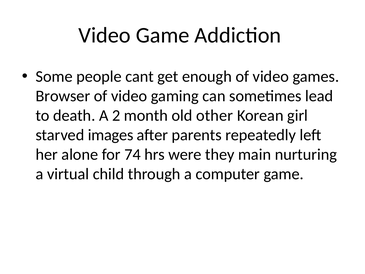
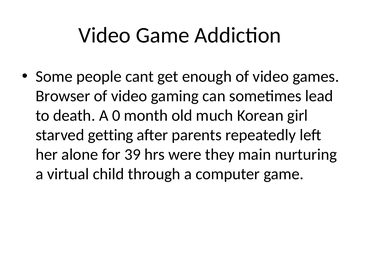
2: 2 -> 0 (116, 116)
other: other -> much (215, 116)
images: images -> getting (111, 135)
74: 74 -> 39 (133, 154)
